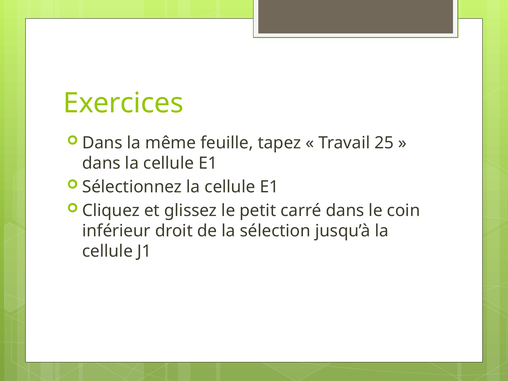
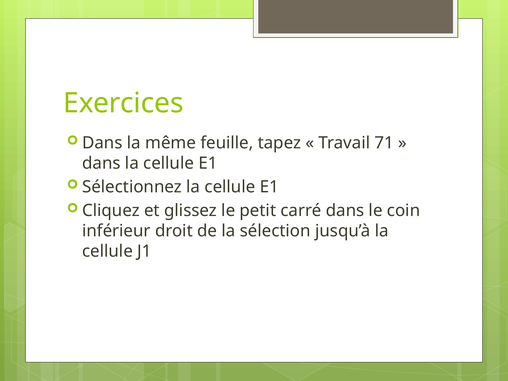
25: 25 -> 71 (384, 143)
